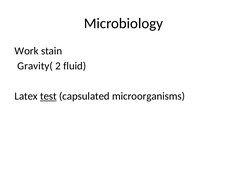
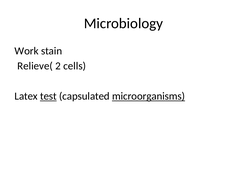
Gravity(: Gravity( -> Relieve( (35, 66)
fluid: fluid -> cells (75, 66)
microorganisms underline: none -> present (149, 96)
